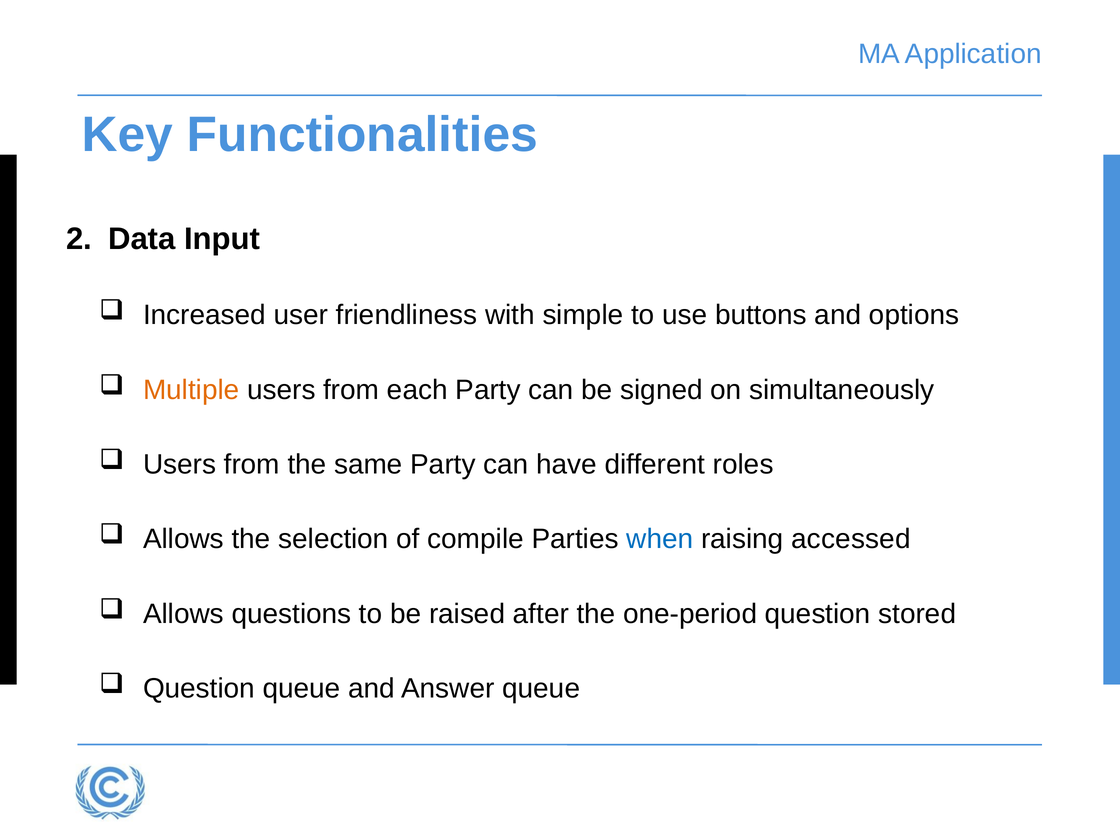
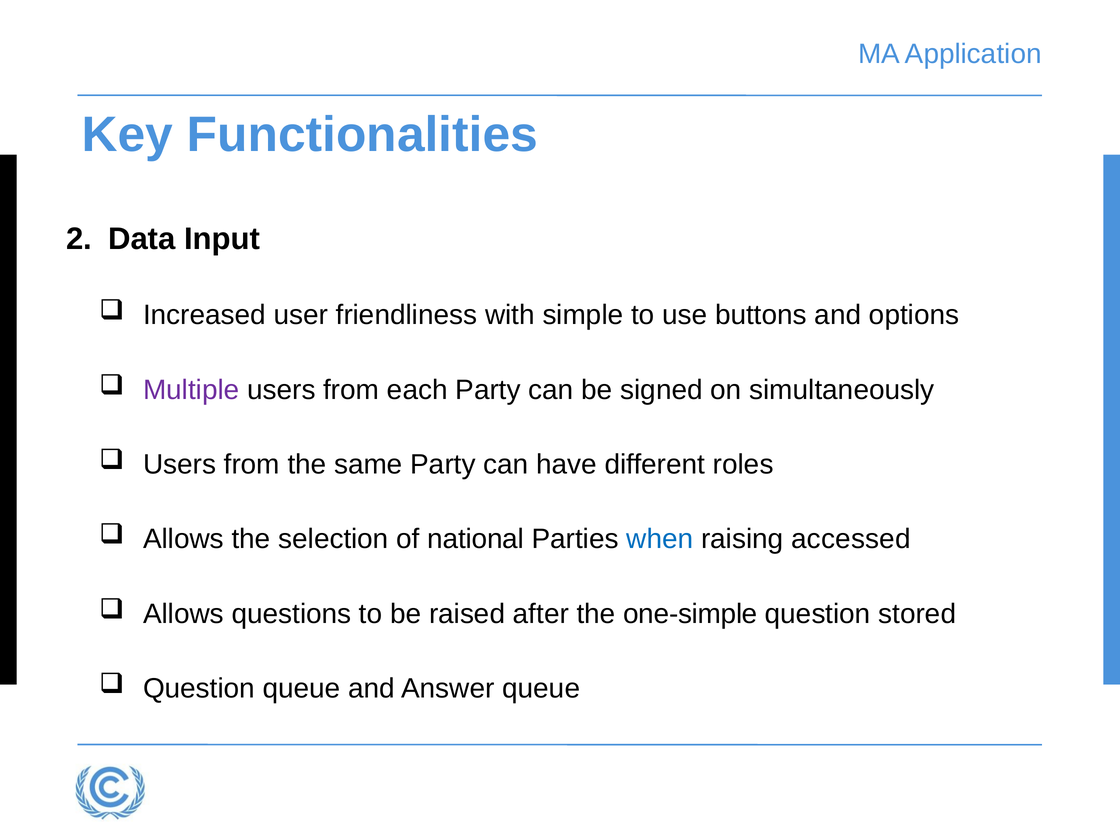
Multiple colour: orange -> purple (191, 390)
compile: compile -> national (476, 539)
one-period: one-period -> one-simple (690, 614)
